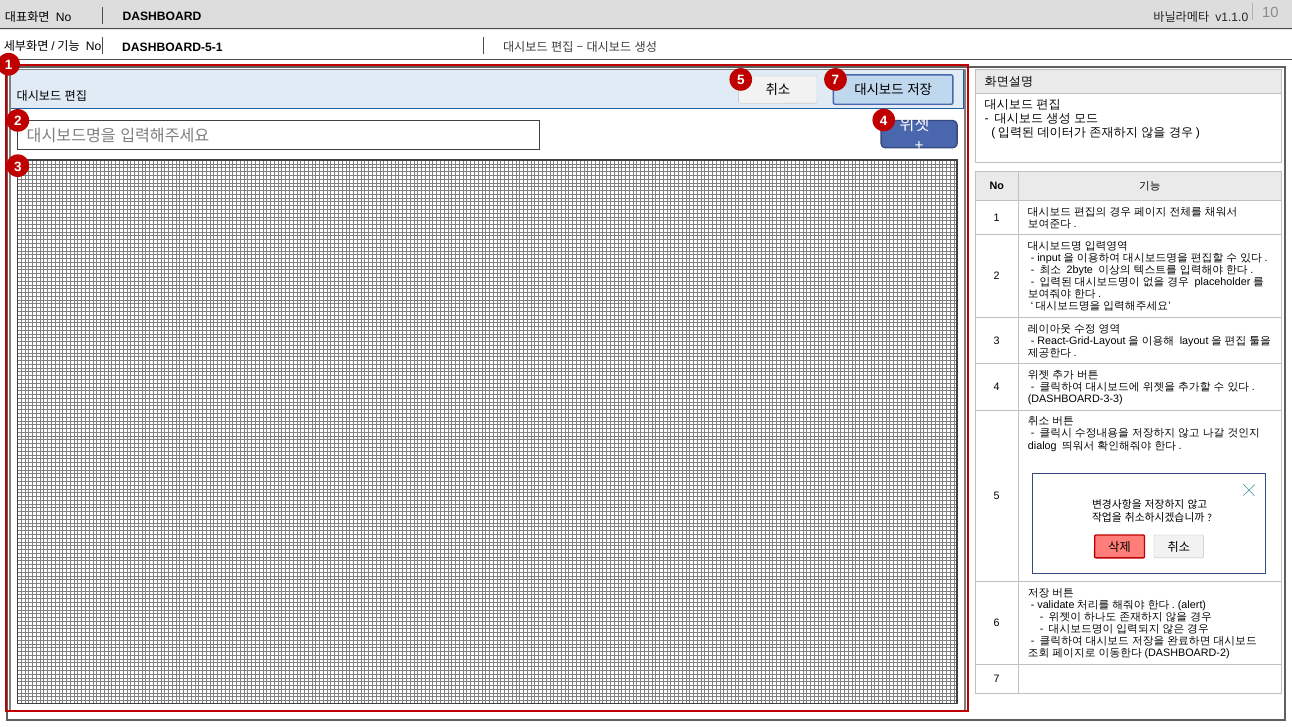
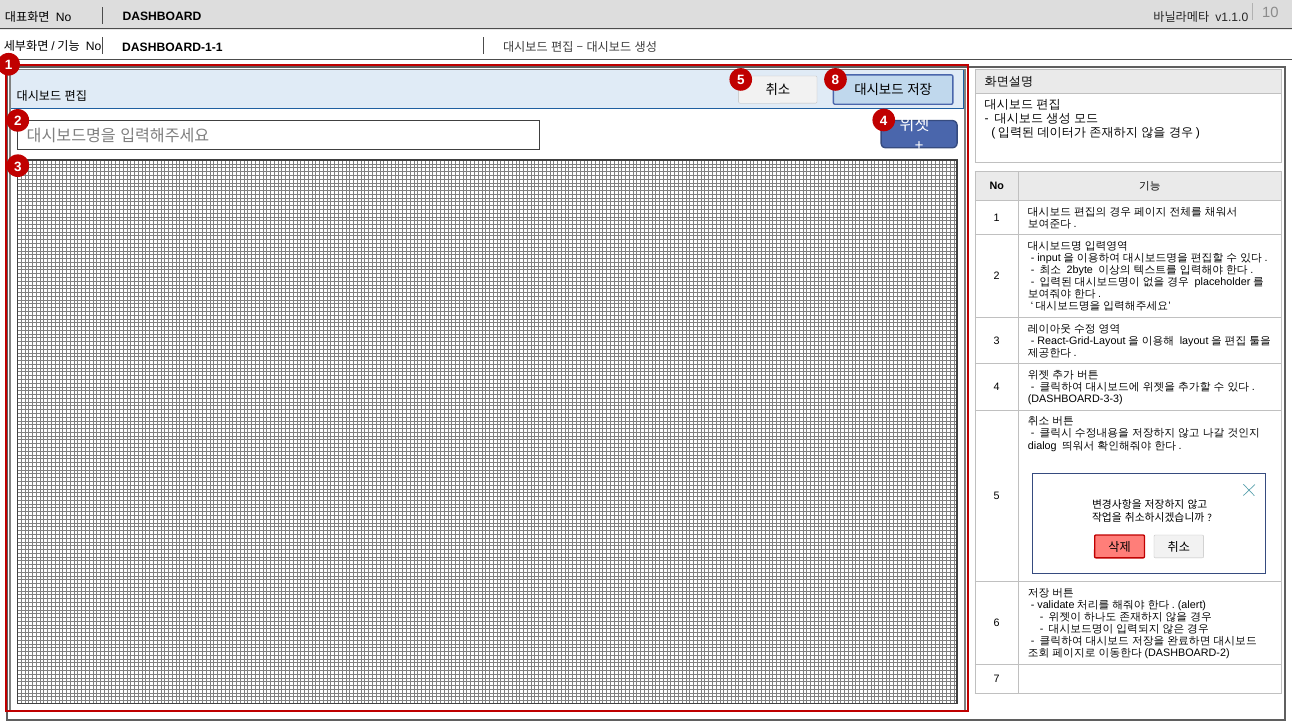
DASHBOARD-5-1: DASHBOARD-5-1 -> DASHBOARD-1-1 (172, 48)
5 7: 7 -> 8 (835, 80)
